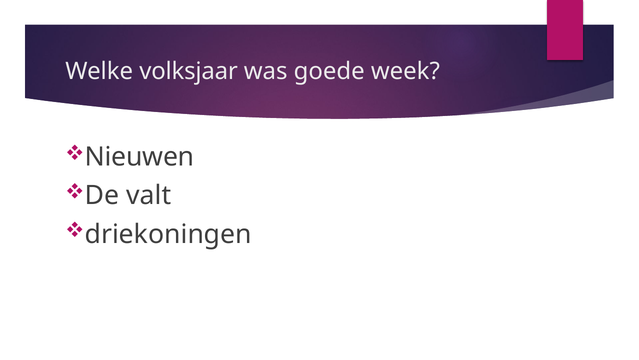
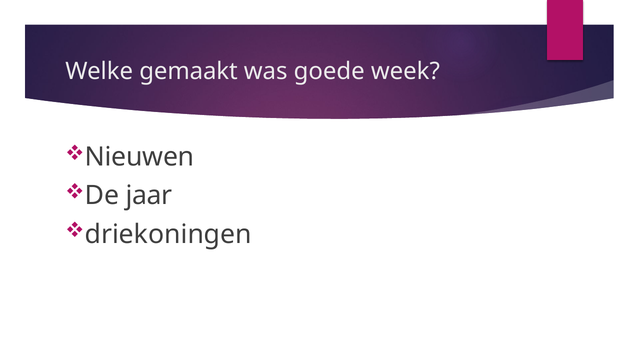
volksjaar: volksjaar -> gemaakt (189, 71)
valt: valt -> jaar (149, 195)
